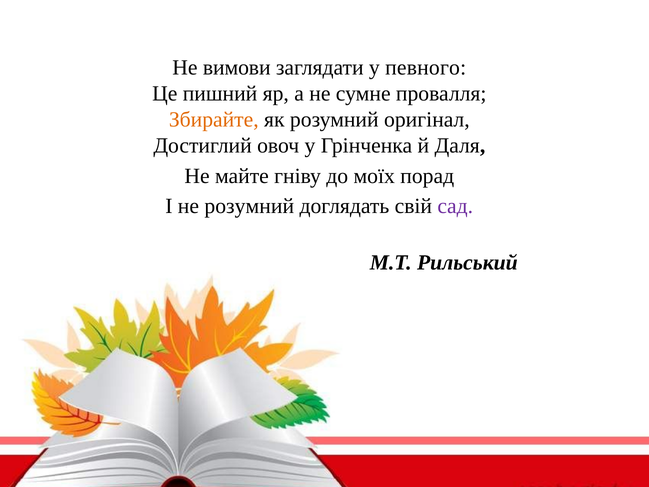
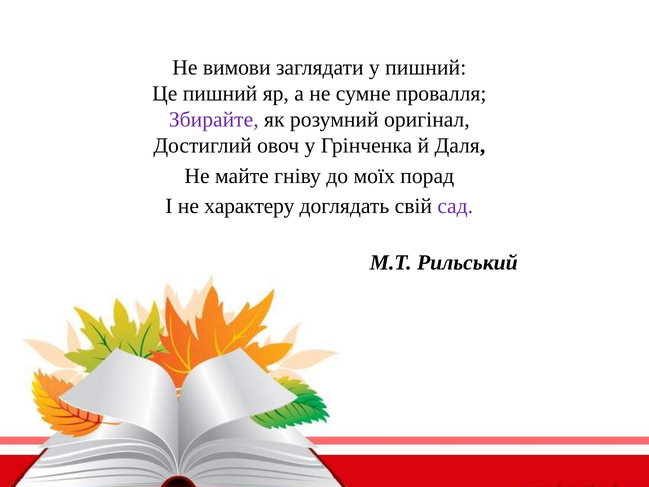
у певного: певного -> пишний (426, 68)
Збирайте colour: orange -> purple (214, 120)
не розумний: розумний -> характеру (249, 206)
